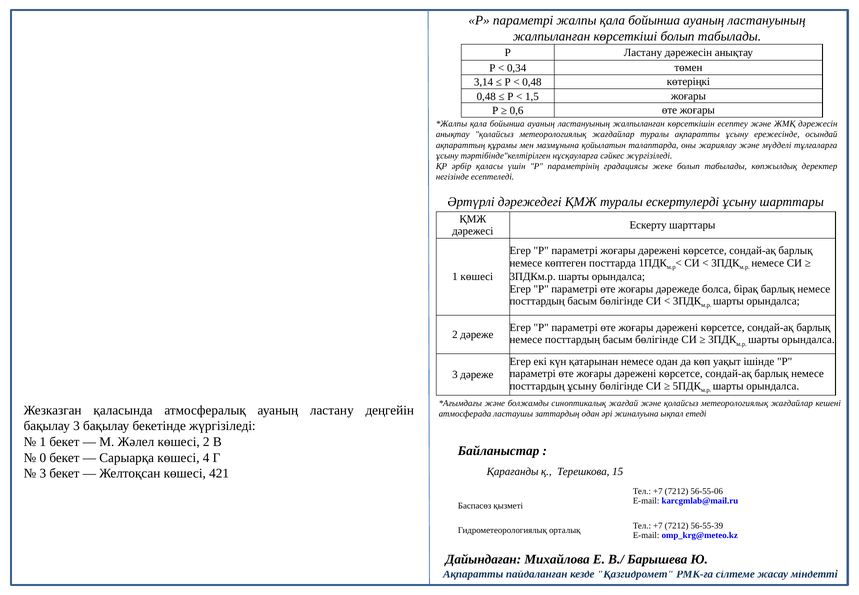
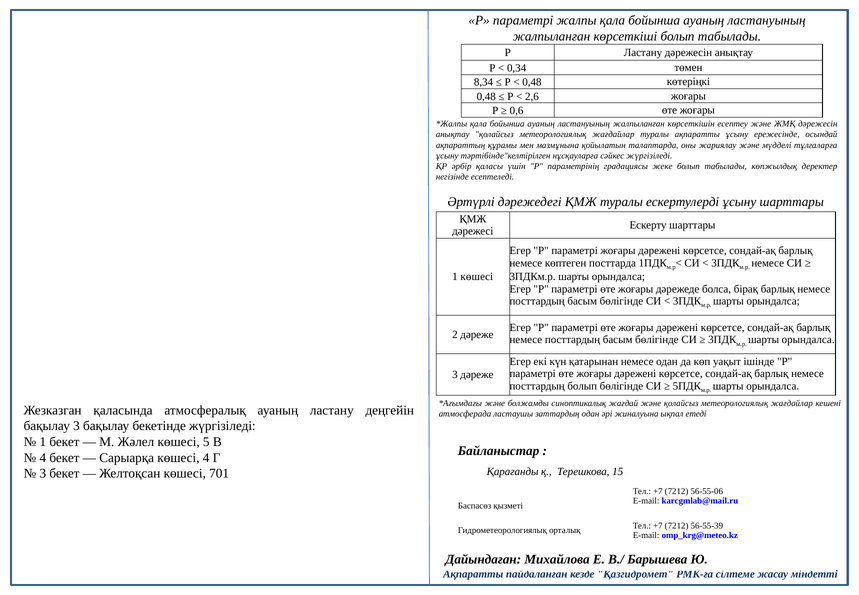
3,14: 3,14 -> 8,34 (484, 82)
1,5: 1,5 -> 2,6 (532, 96)
посттардың ұсыну: ұсыну -> болып (582, 386)
көшесі 2: 2 -> 5 (206, 442)
0: 0 -> 4 (43, 458)
421: 421 -> 701 (219, 473)
